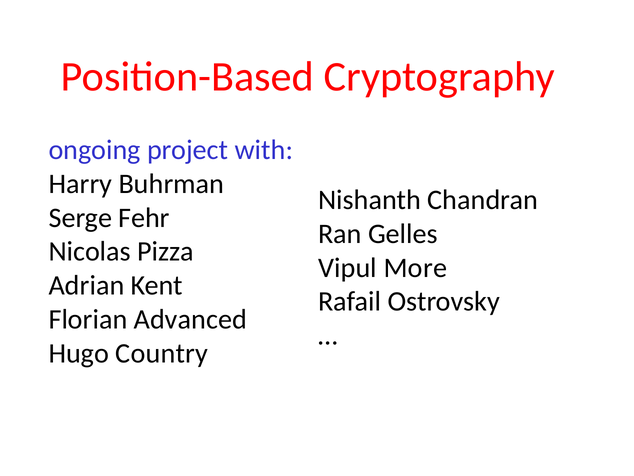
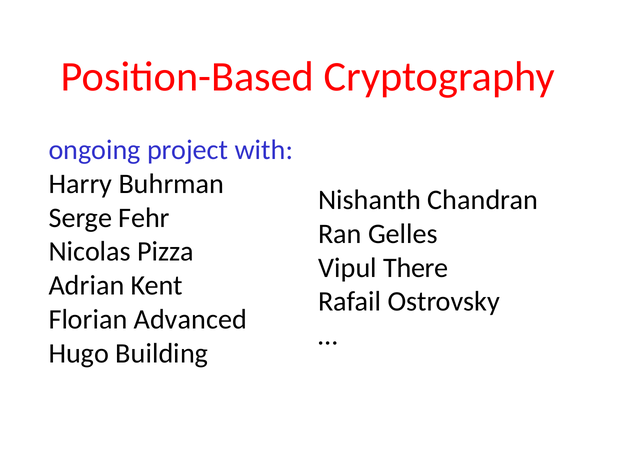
More: More -> There (416, 267)
Country: Country -> Building (162, 353)
